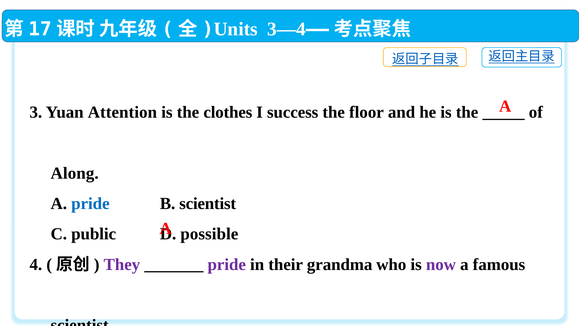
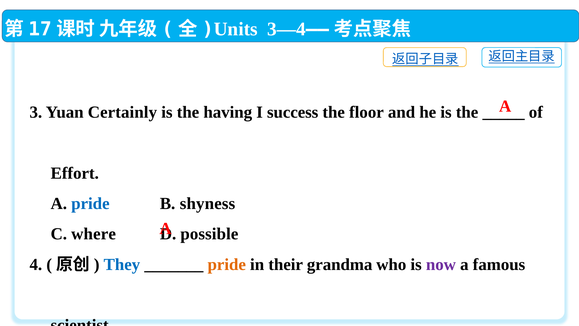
Attention: Attention -> Certainly (122, 112)
clothes: clothes -> having (228, 112)
Along: Along -> Effort (75, 173)
B scientist: scientist -> shyness (207, 203)
public: public -> where (94, 234)
They colour: purple -> blue (122, 264)
pride colour: purple -> orange (227, 264)
